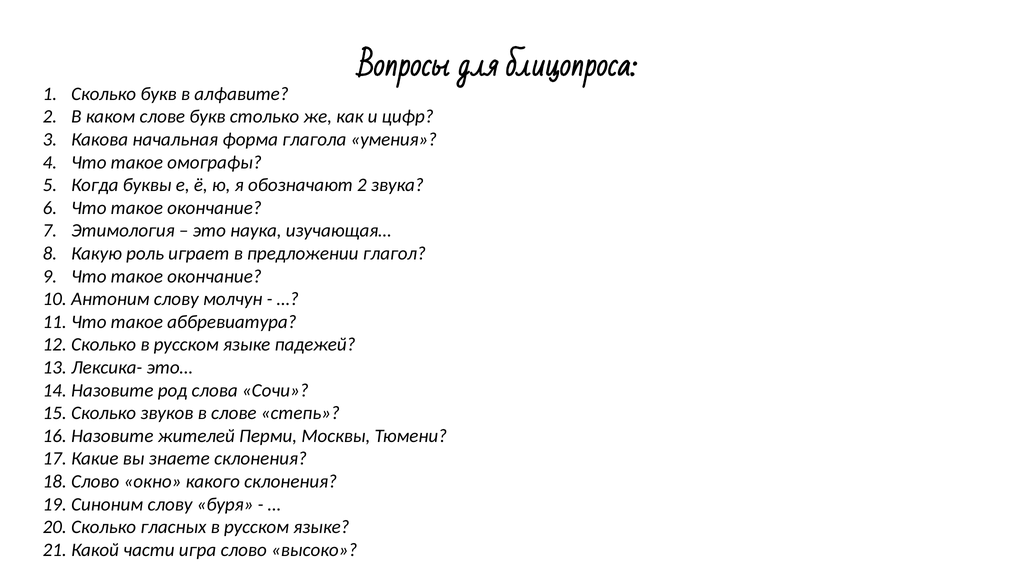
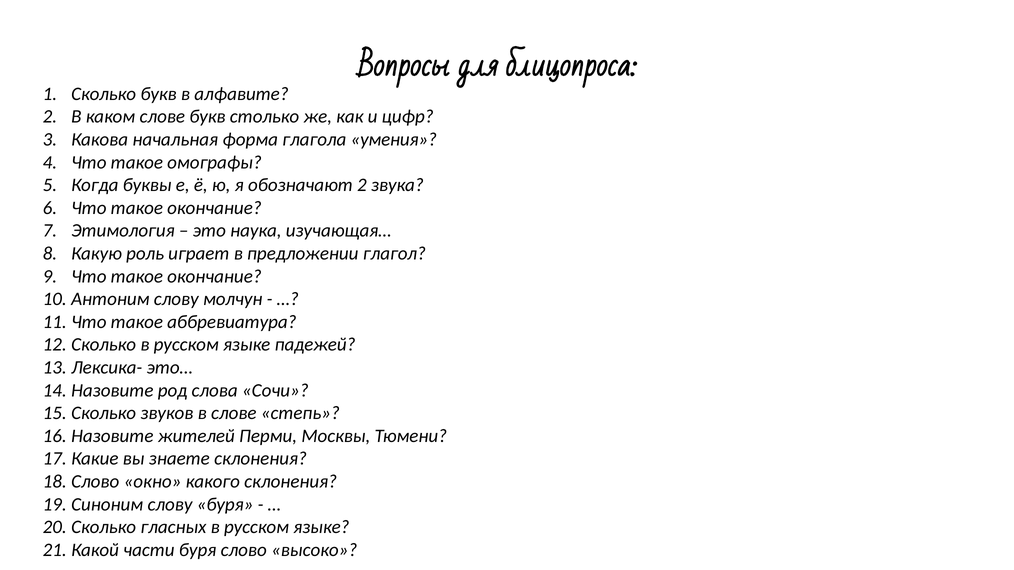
части игра: игра -> буря (198, 550)
